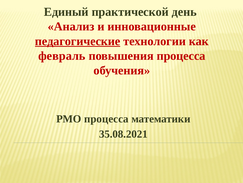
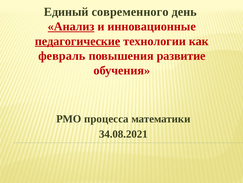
практической: практической -> современного (130, 12)
Анализ underline: none -> present (71, 26)
повышения процесса: процесса -> развитие (181, 56)
35.08.2021: 35.08.2021 -> 34.08.2021 (123, 134)
